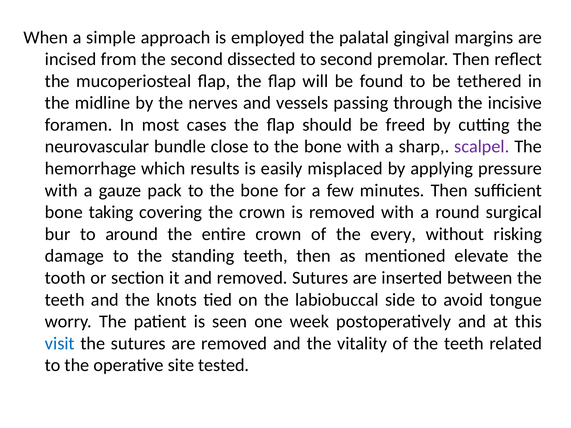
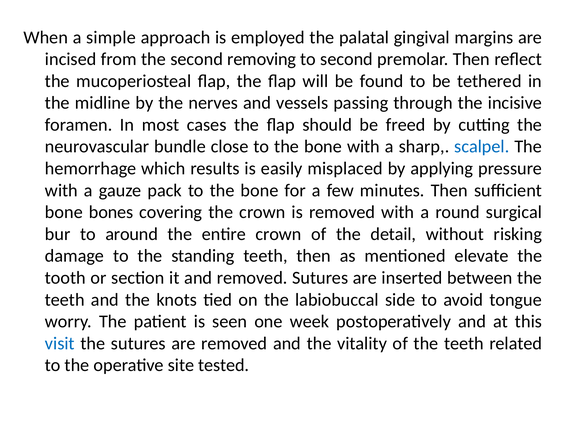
dissected: dissected -> removing (262, 59)
scalpel colour: purple -> blue (482, 147)
taking: taking -> bones (111, 212)
every: every -> detail (393, 234)
